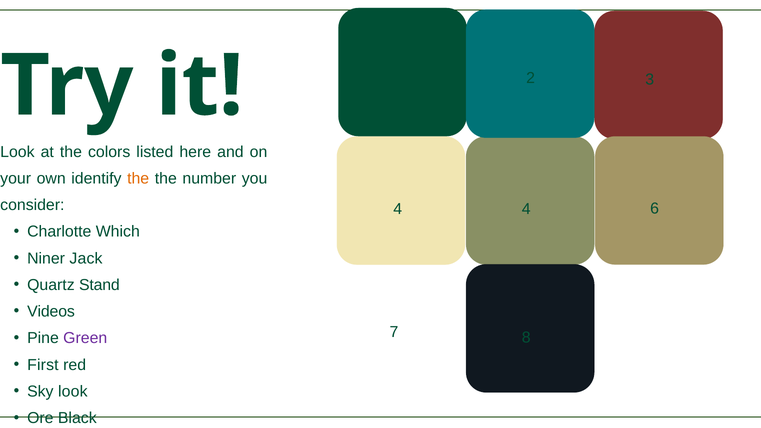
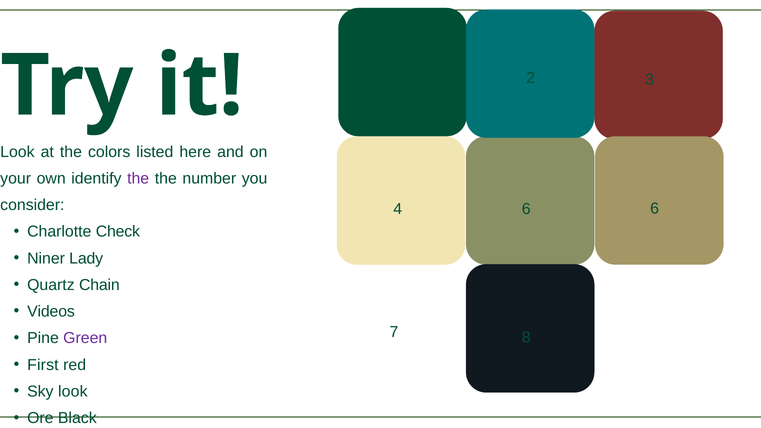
the colour: orange -> purple (138, 178)
4 4: 4 -> 6 (526, 209)
Which: Which -> Check (118, 232)
Jack: Jack -> Lady (86, 258)
Stand: Stand -> Chain (99, 285)
